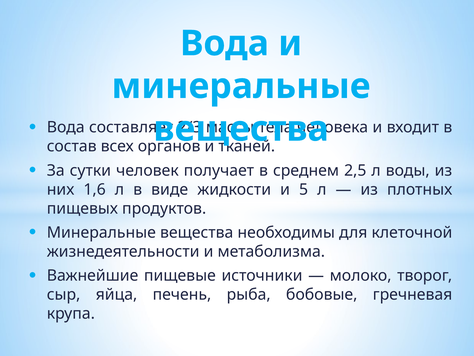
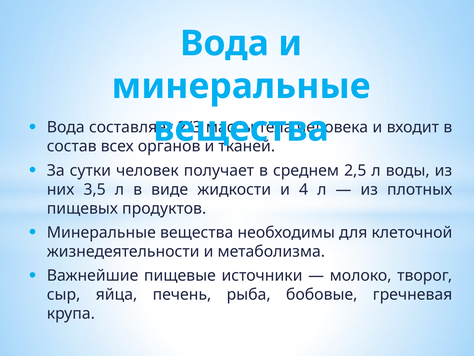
1,6: 1,6 -> 3,5 (95, 189)
5: 5 -> 4 (304, 189)
